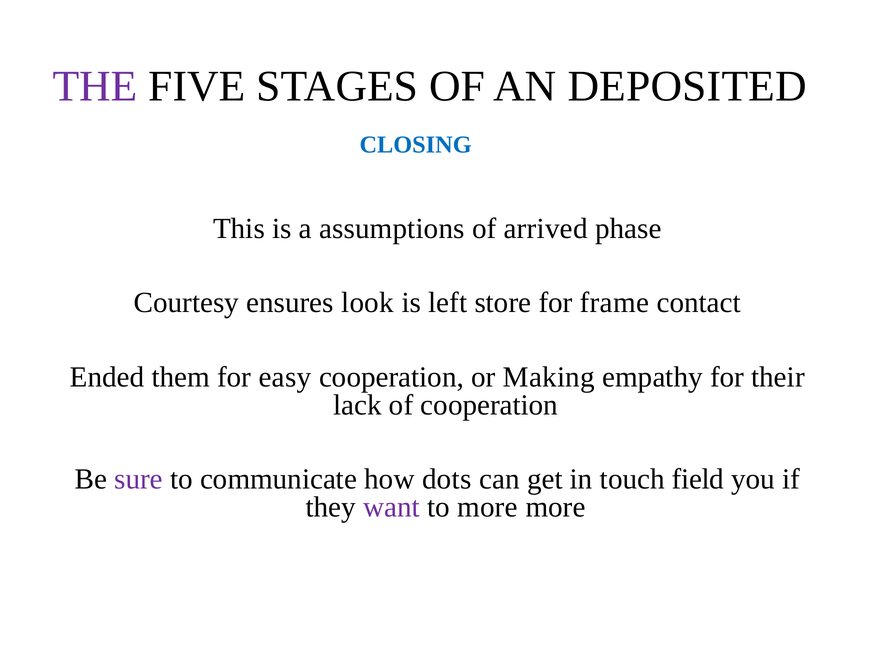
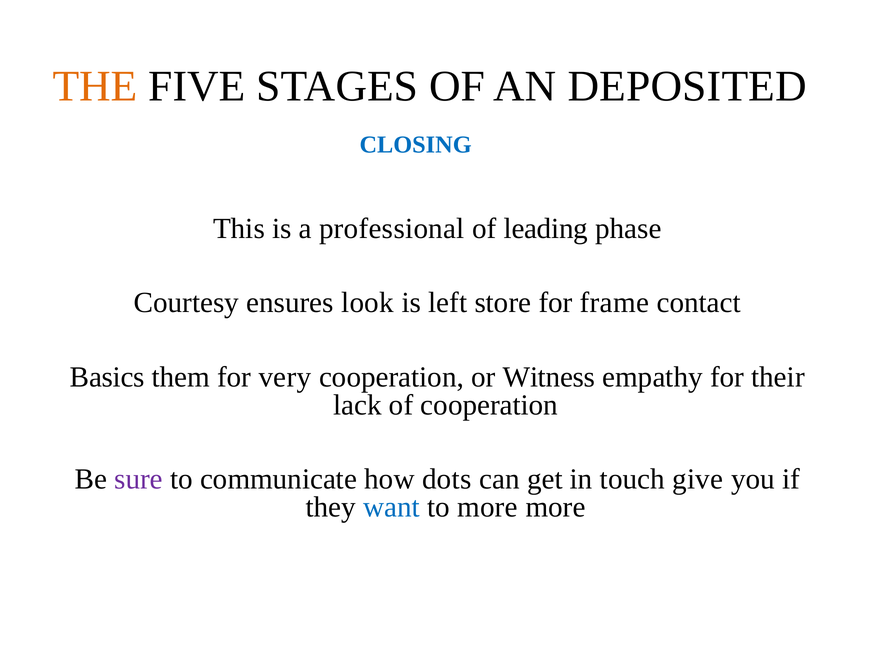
THE colour: purple -> orange (95, 87)
assumptions: assumptions -> professional (392, 229)
arrived: arrived -> leading (546, 229)
Ended: Ended -> Basics (107, 377)
easy: easy -> very (285, 377)
Making: Making -> Witness (549, 377)
field: field -> give (698, 479)
want colour: purple -> blue (391, 507)
